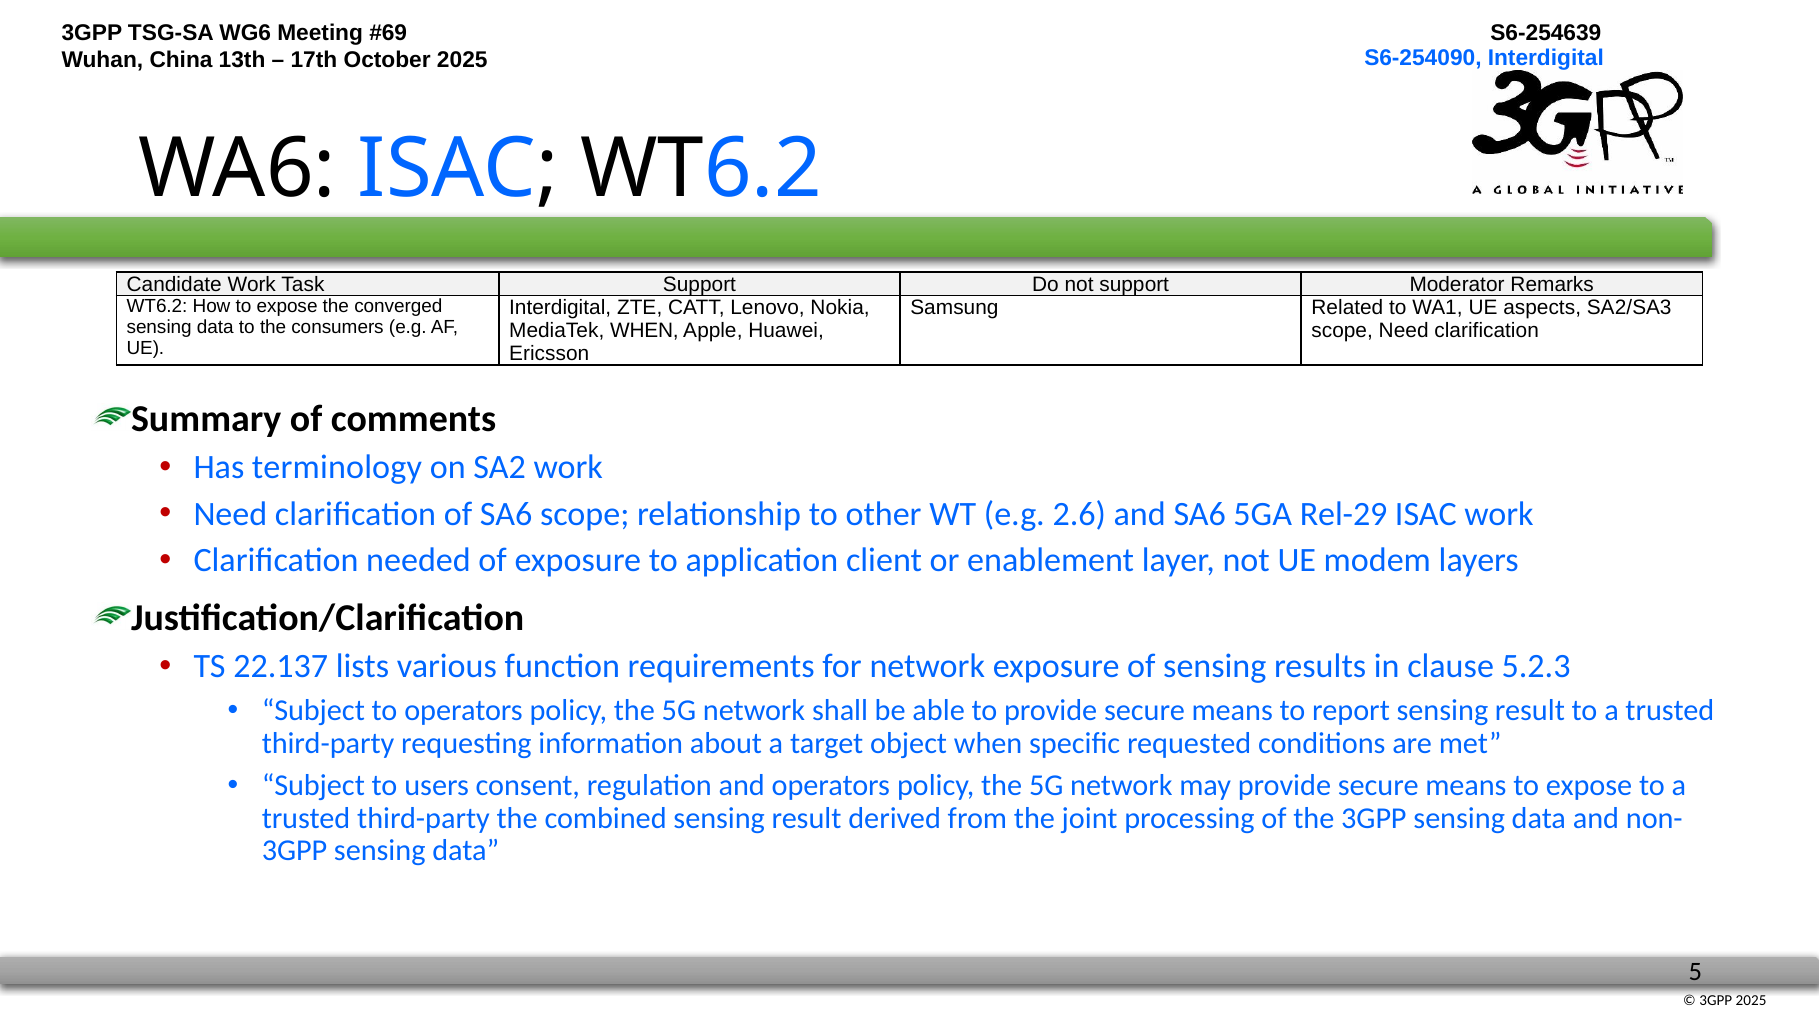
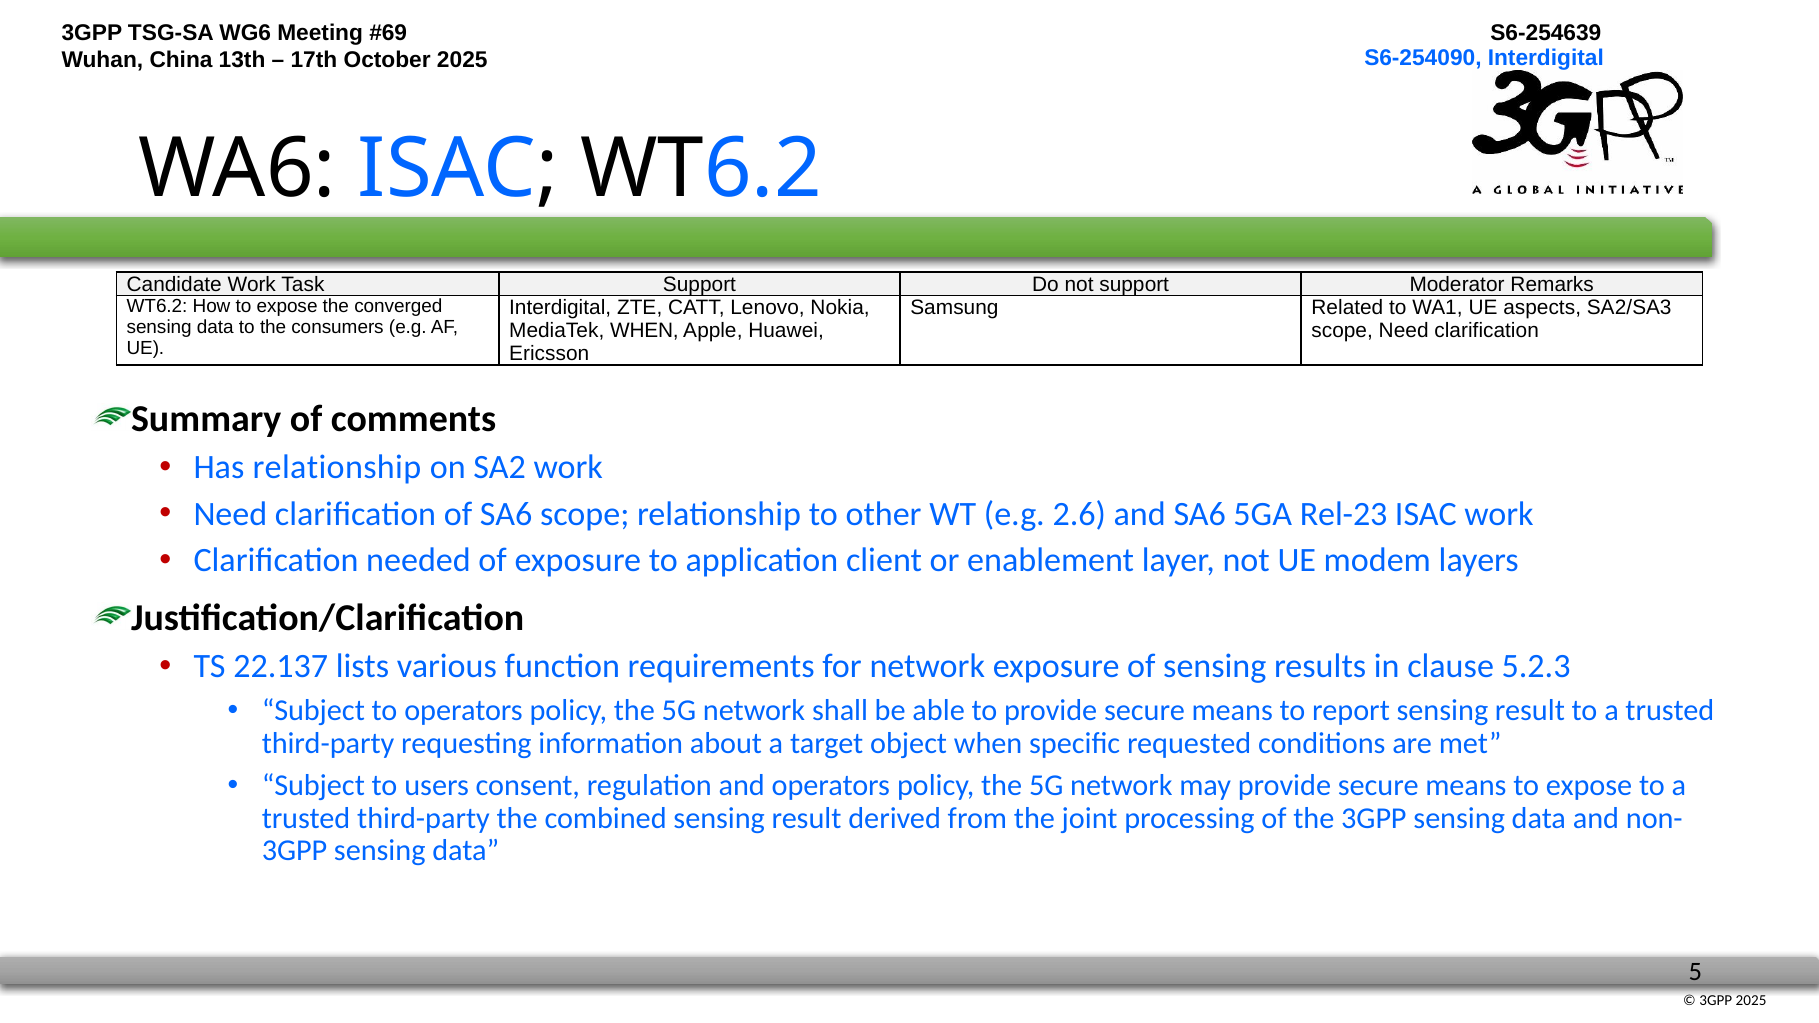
Has terminology: terminology -> relationship (337, 468)
Rel-29: Rel-29 -> Rel-23 (1344, 514)
